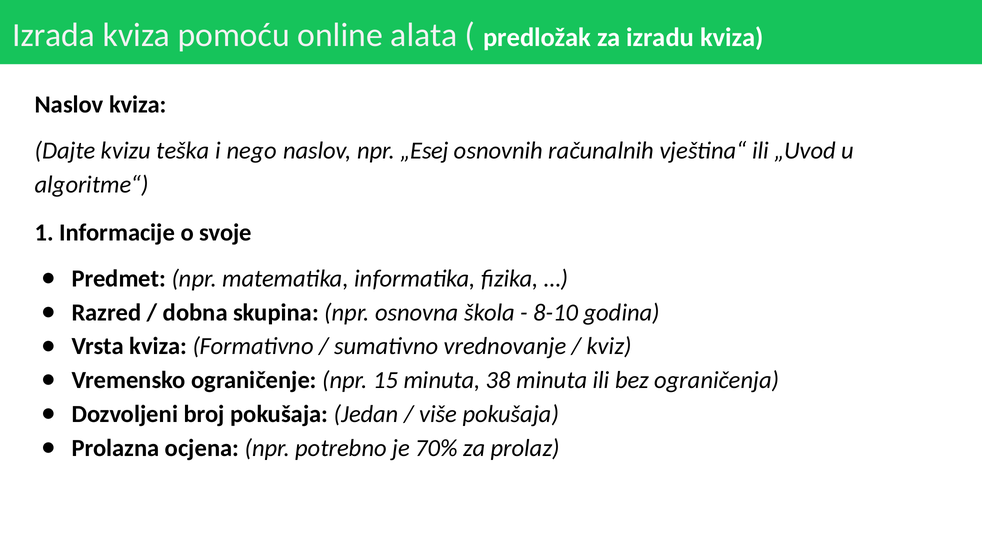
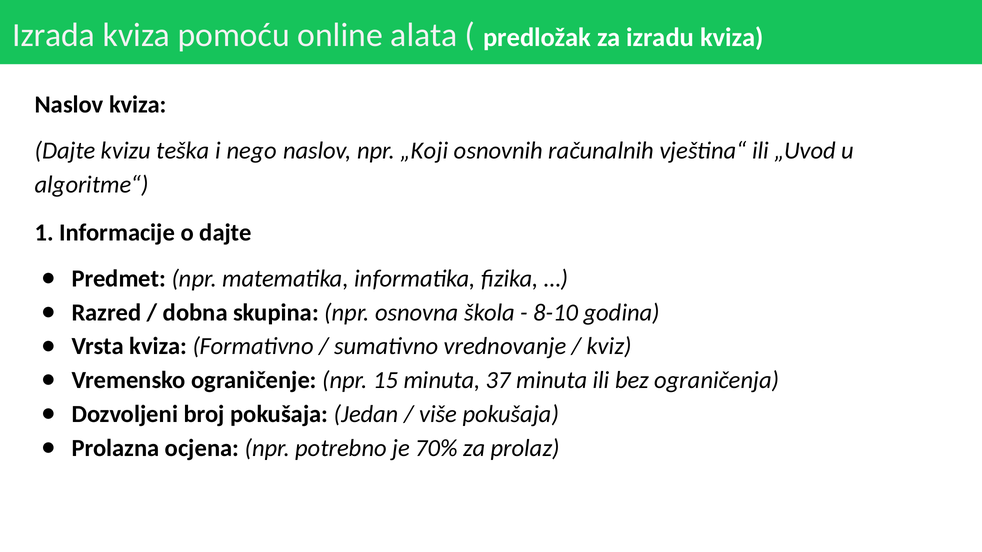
„Esej: „Esej -> „Koji (424, 151)
o svoje: svoje -> dajte (225, 233)
38: 38 -> 37 (498, 380)
